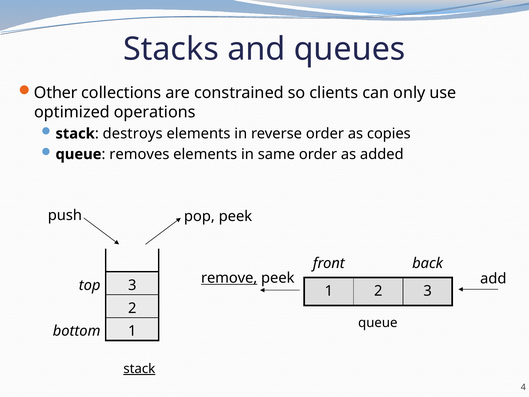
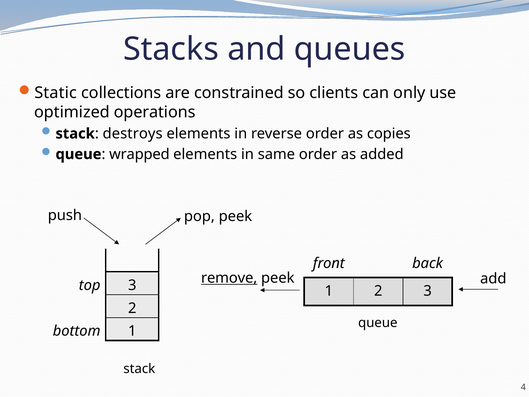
Other: Other -> Static (56, 93)
removes: removes -> wrapped (139, 154)
stack underline: present -> none (139, 369)
